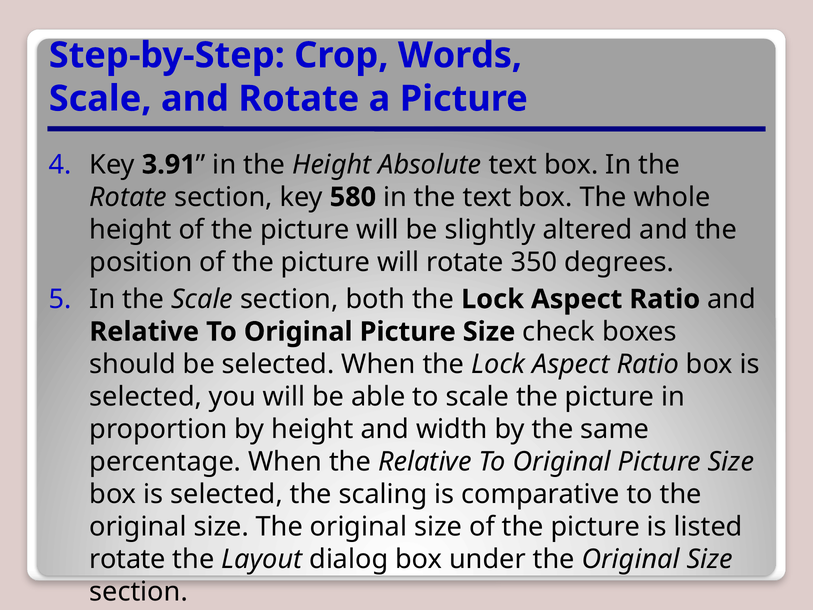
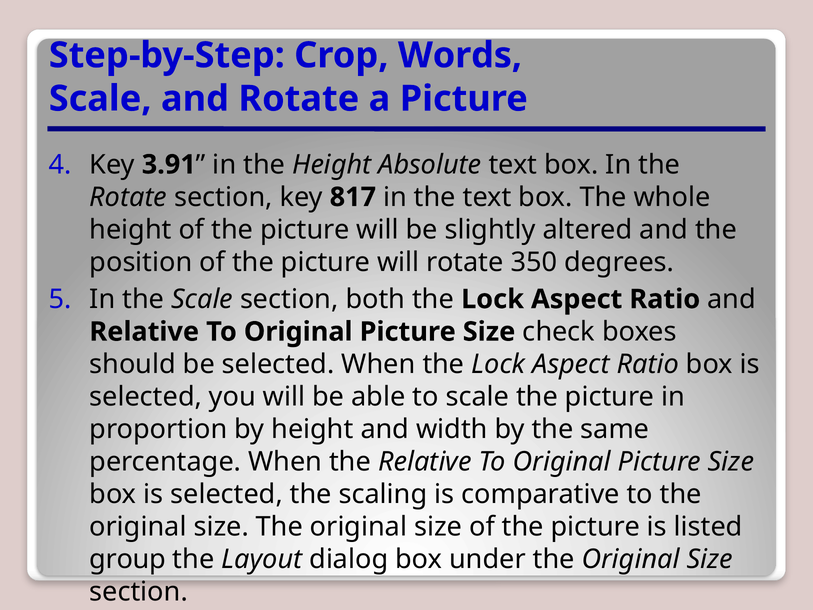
580: 580 -> 817 (353, 197)
rotate: rotate -> group (128, 559)
